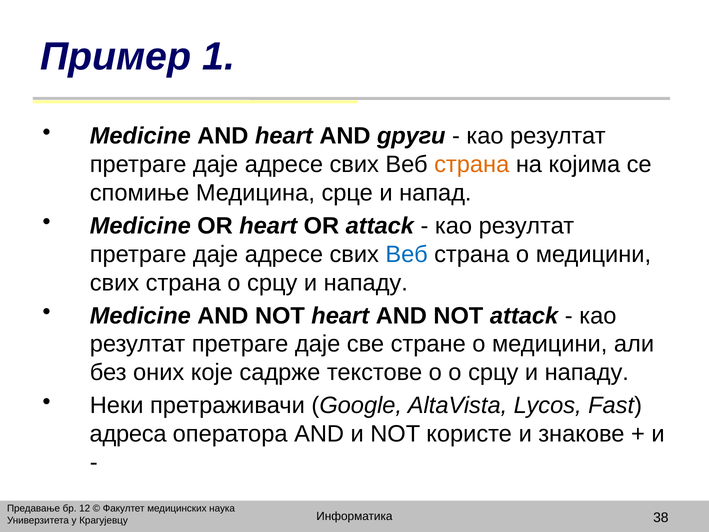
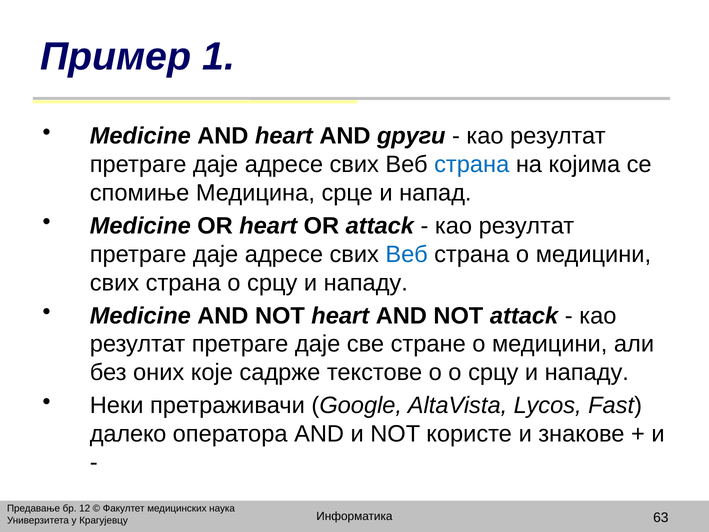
страна colour: orange -> blue (472, 164)
адреса: адреса -> далеко (128, 434)
38: 38 -> 63 (661, 517)
